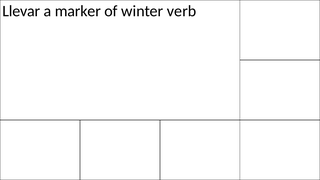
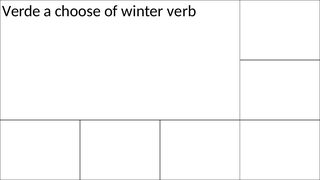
Llevar: Llevar -> Verde (21, 11)
marker: marker -> choose (78, 11)
